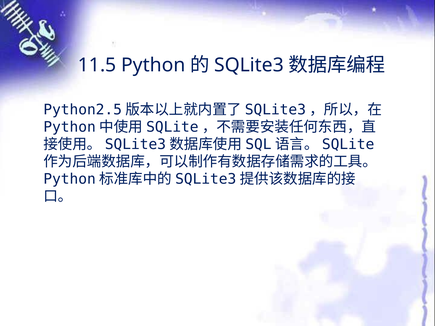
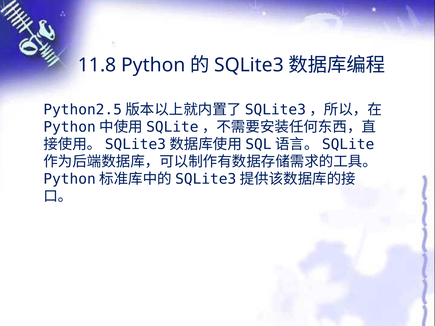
11.5: 11.5 -> 11.8 (97, 65)
